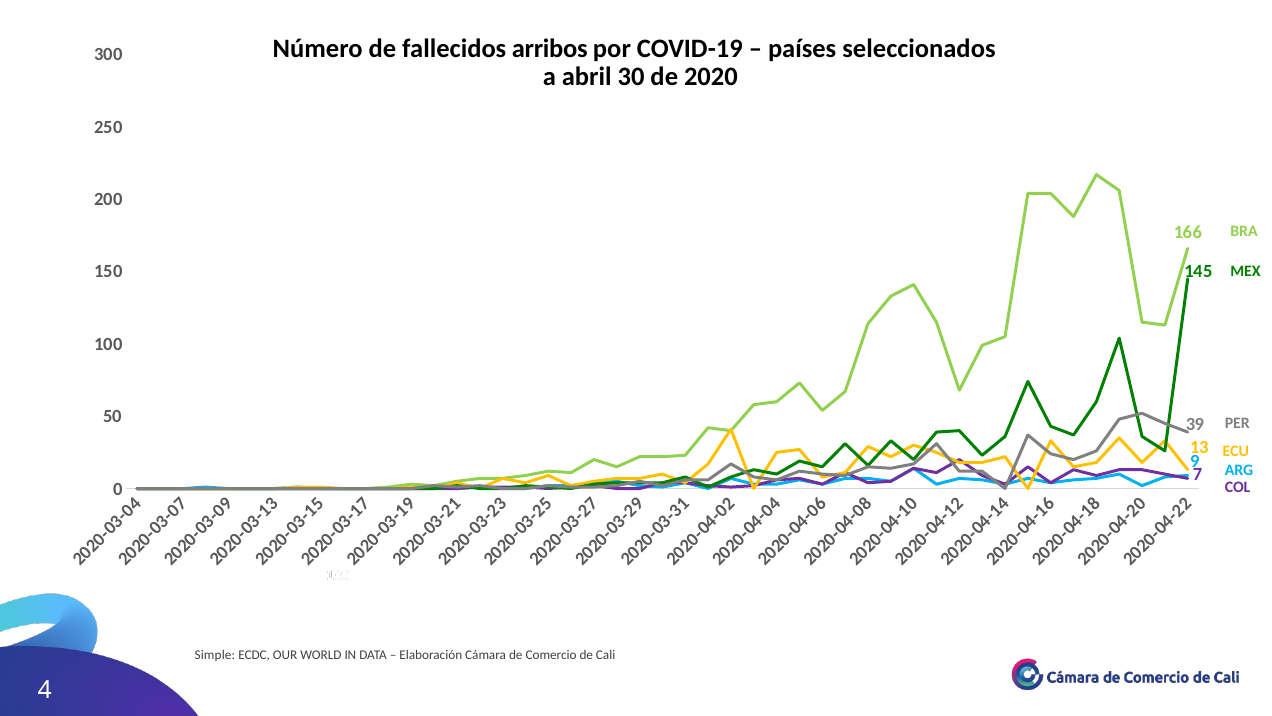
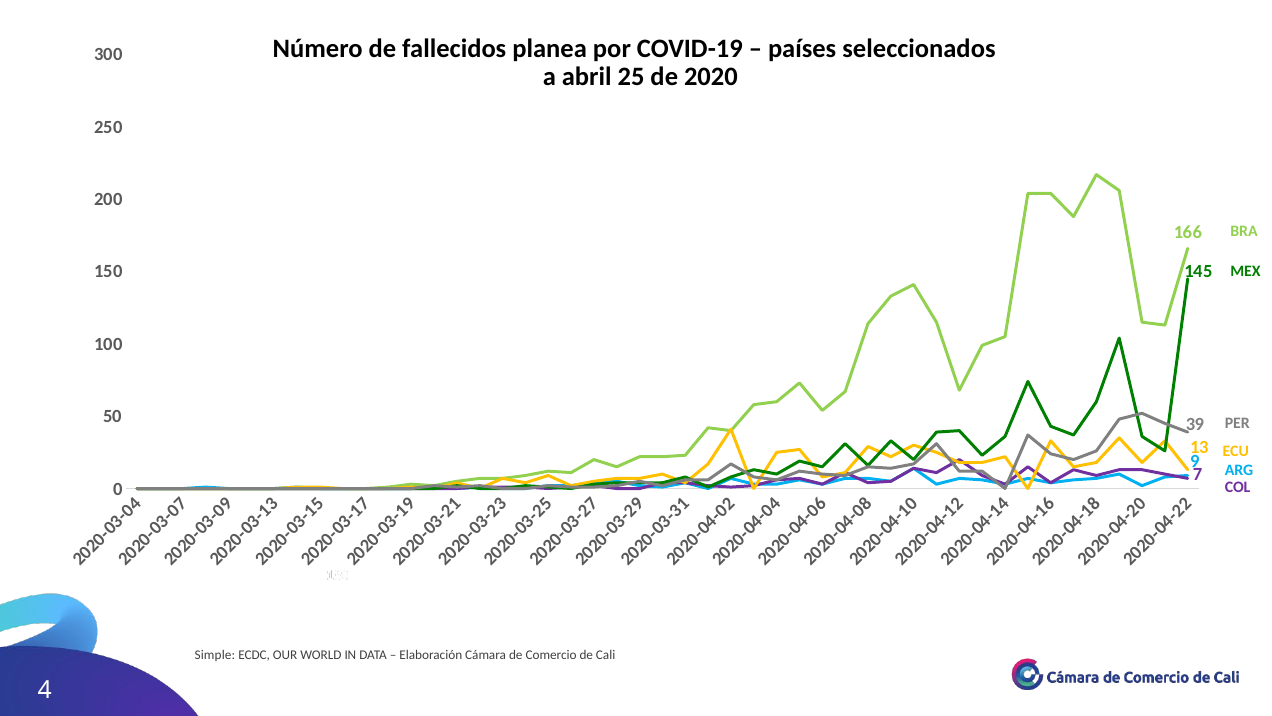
arribos: arribos -> planea (550, 48)
30: 30 -> 25 (631, 77)
